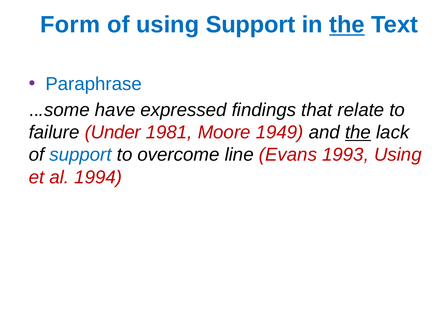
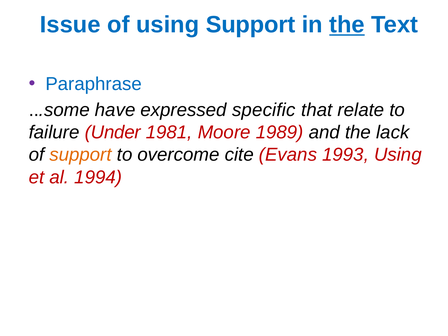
Form: Form -> Issue (70, 25)
findings: findings -> specific (264, 110)
1949: 1949 -> 1989 (280, 132)
the underline: present -> none (358, 132)
support colour: blue -> orange (81, 155)
line: line -> cite (239, 155)
